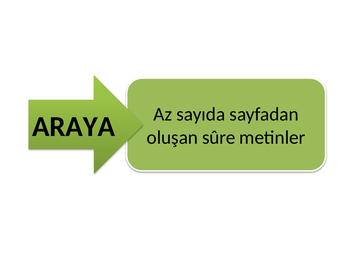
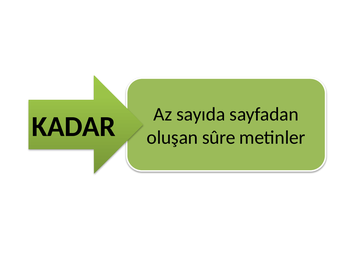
ARAYA: ARAYA -> KADAR (74, 126)
